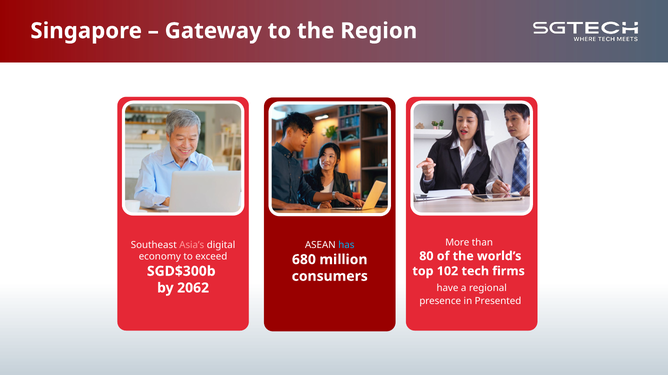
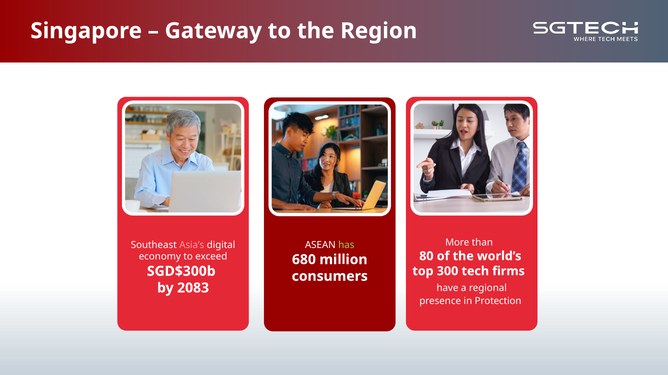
has colour: light blue -> light green (346, 246)
102: 102 -> 300 (448, 272)
2062: 2062 -> 2083 (193, 288)
Presented: Presented -> Protection (498, 302)
